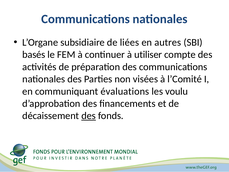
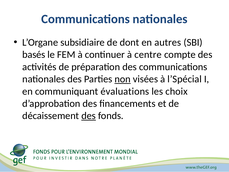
liées: liées -> dont (129, 42)
utiliser: utiliser -> centre (148, 55)
non underline: none -> present (123, 79)
l’Comité: l’Comité -> l’Spécial (185, 79)
voulu: voulu -> choix (177, 91)
